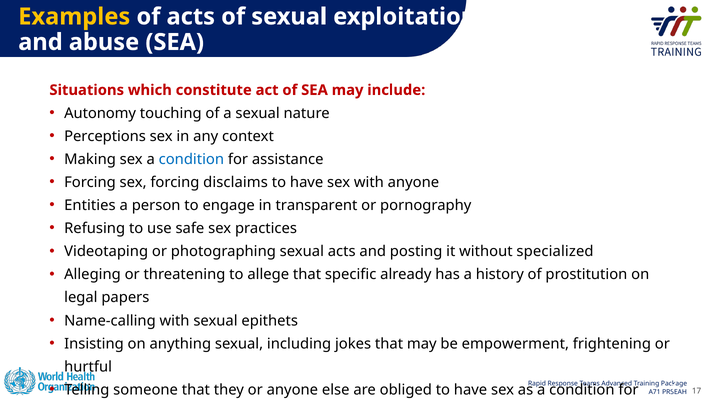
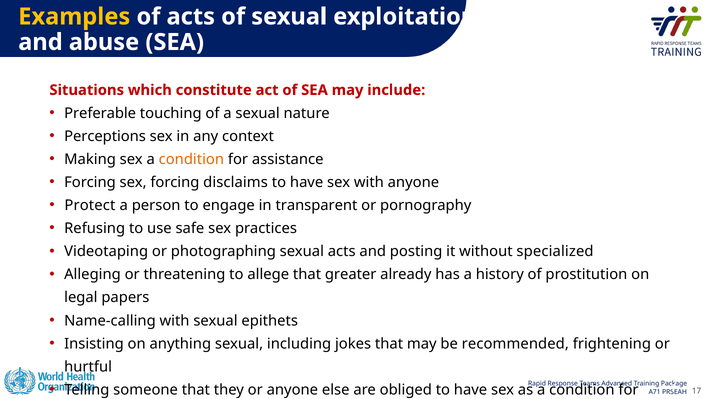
Autonomy: Autonomy -> Preferable (100, 113)
condition colour: blue -> orange (191, 159)
Entities: Entities -> Protect (90, 205)
specific: specific -> greater (351, 274)
empowerment: empowerment -> recommended (515, 344)
